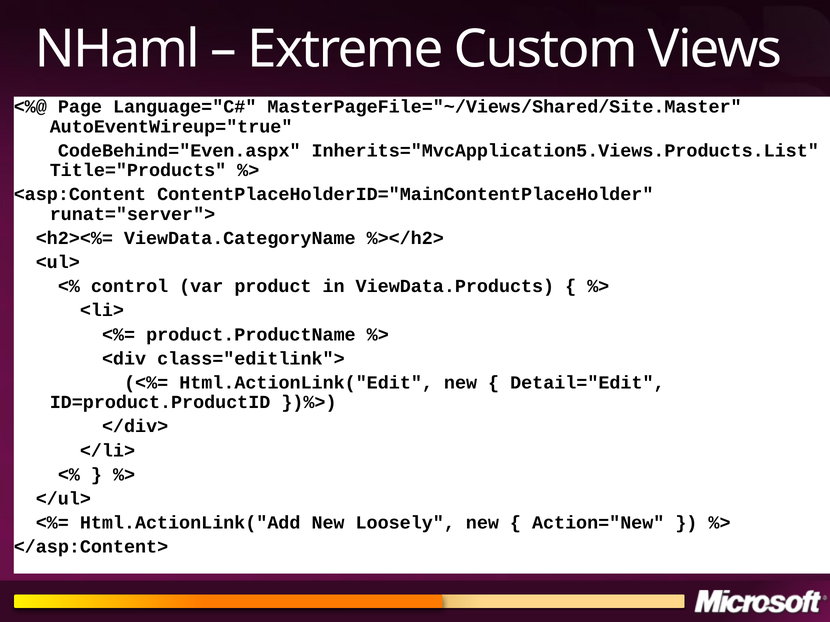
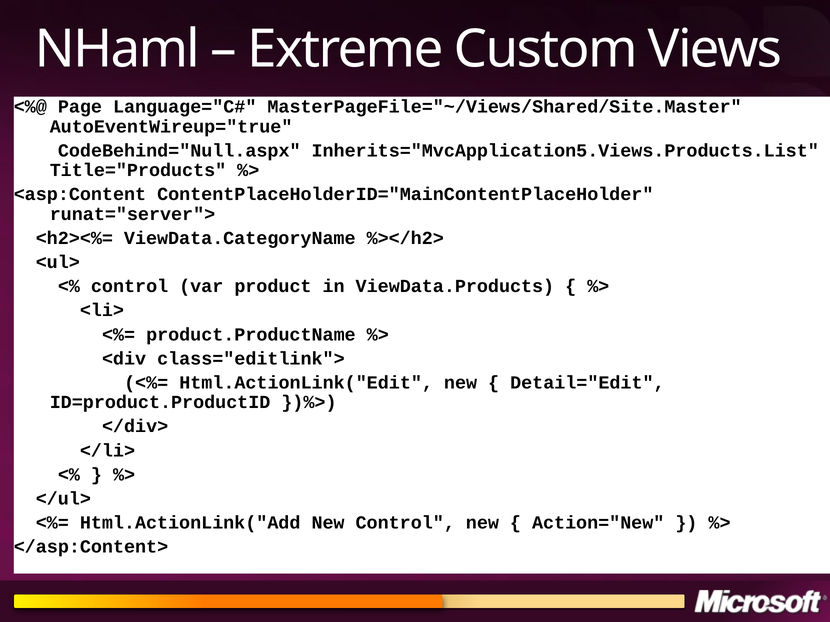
CodeBehind="Even.aspx: CodeBehind="Even.aspx -> CodeBehind="Null.aspx (179, 151)
New Loosely: Loosely -> Control (405, 523)
